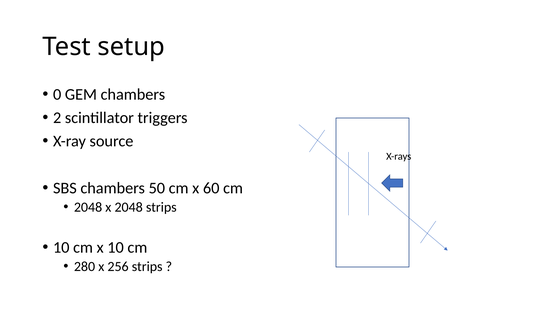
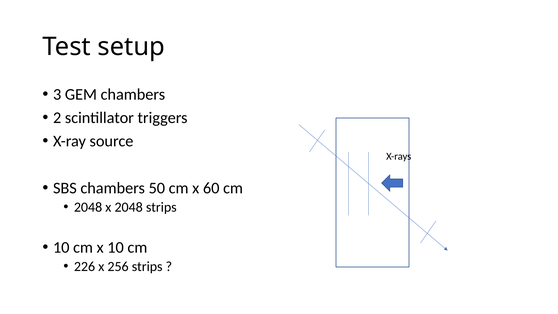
0: 0 -> 3 (57, 94)
280: 280 -> 226 (85, 266)
